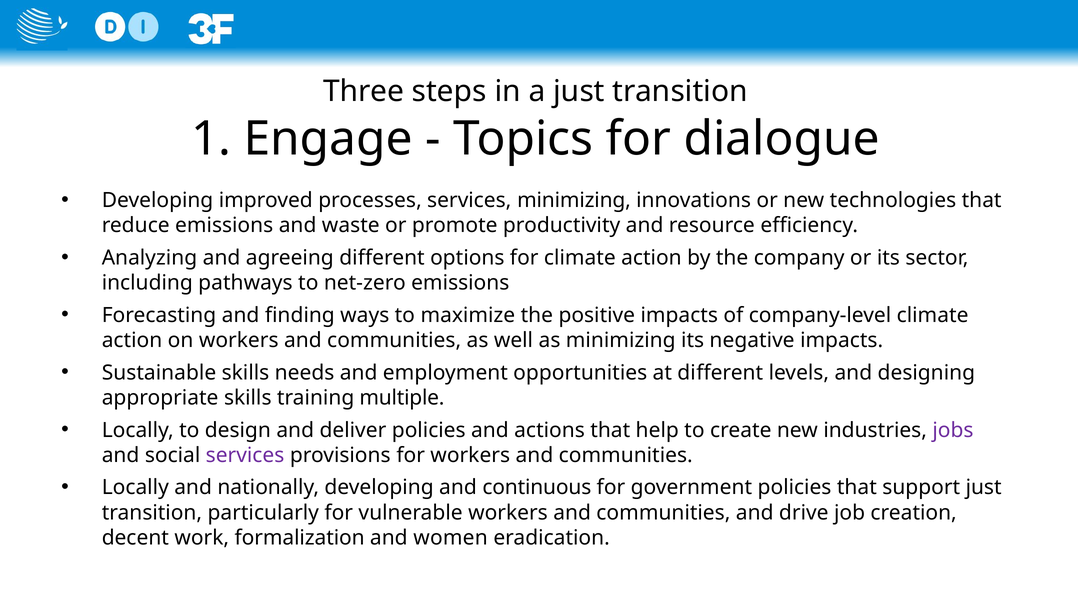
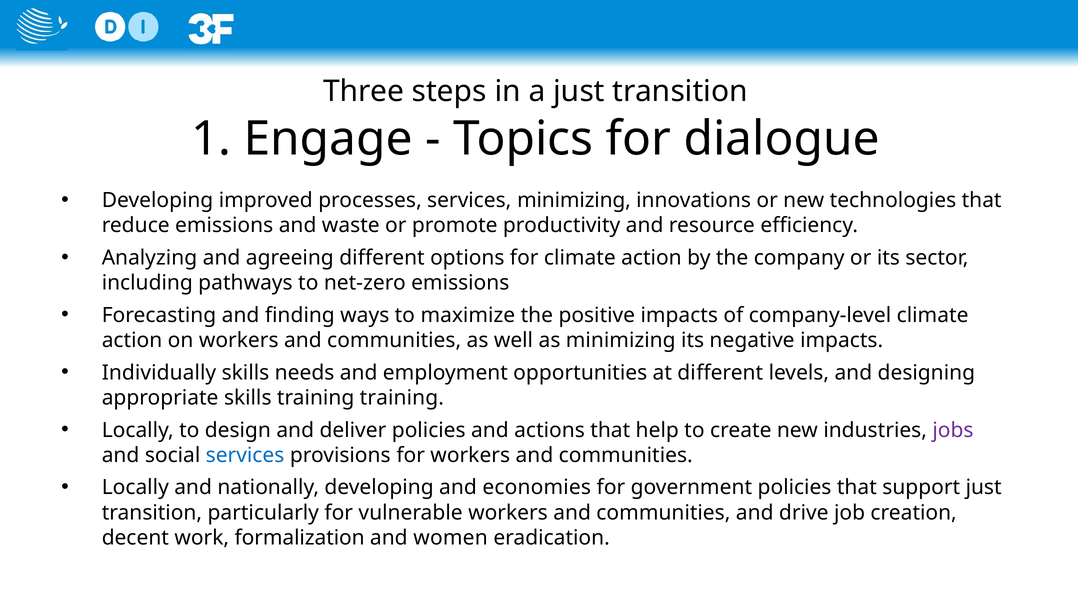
Sustainable: Sustainable -> Individually (159, 373)
training multiple: multiple -> training (402, 398)
services colour: purple -> blue (245, 456)
continuous: continuous -> economies (537, 488)
